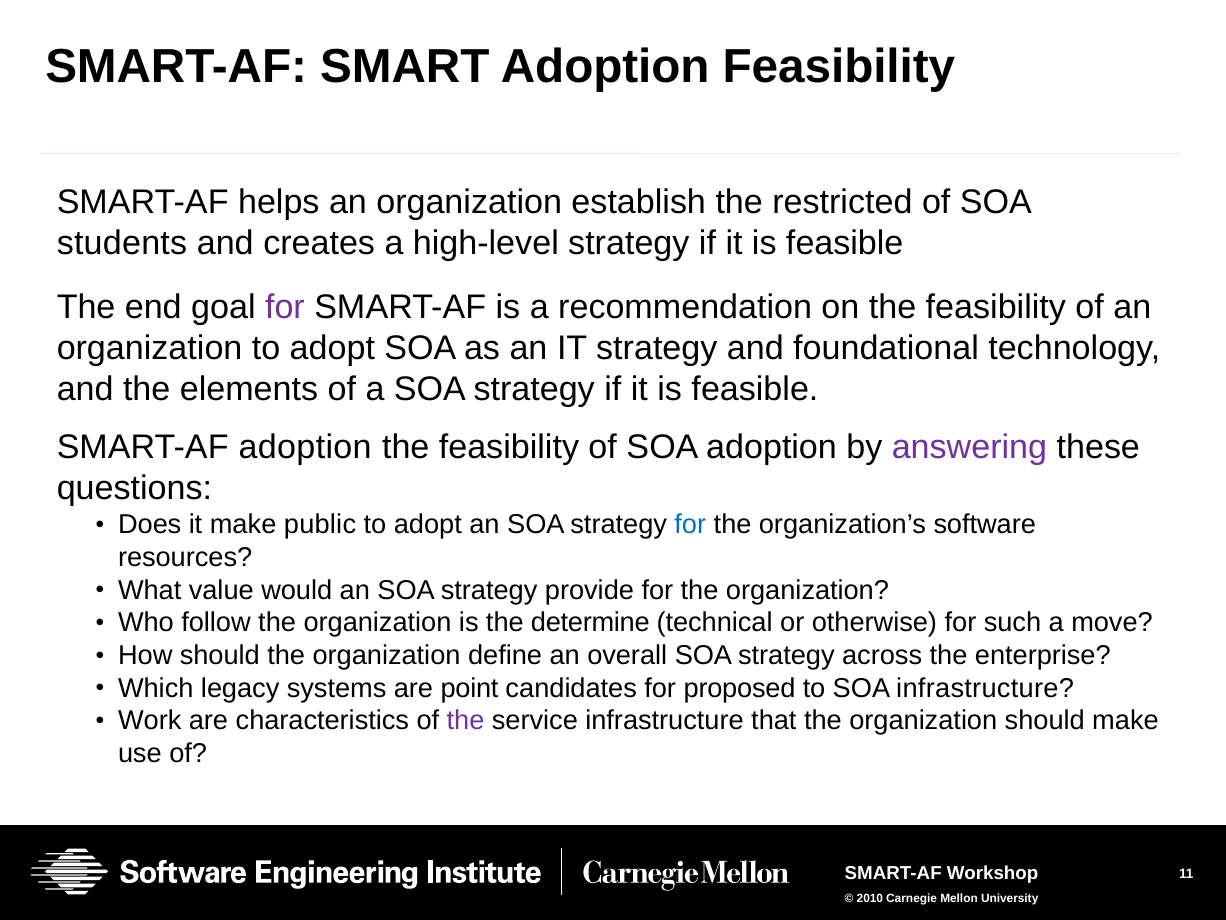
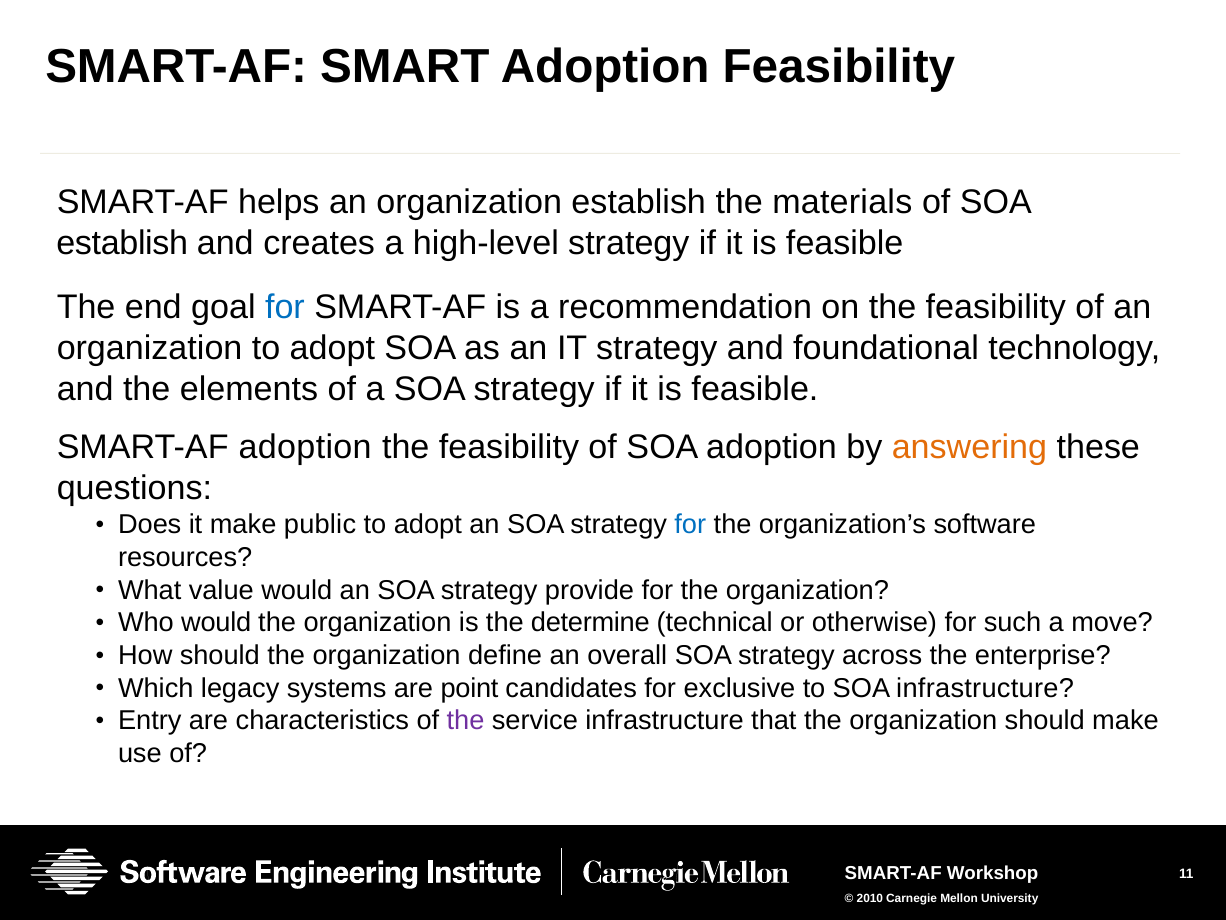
restricted: restricted -> materials (842, 202)
students: students -> establish (122, 243)
for colour: purple -> blue (285, 308)
answering colour: purple -> orange (969, 447)
Who follow: follow -> would (216, 622)
proposed: proposed -> exclusive (739, 688)
Work: Work -> Entry (150, 720)
